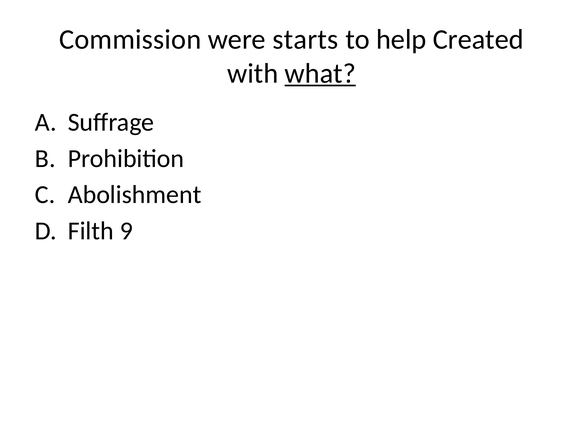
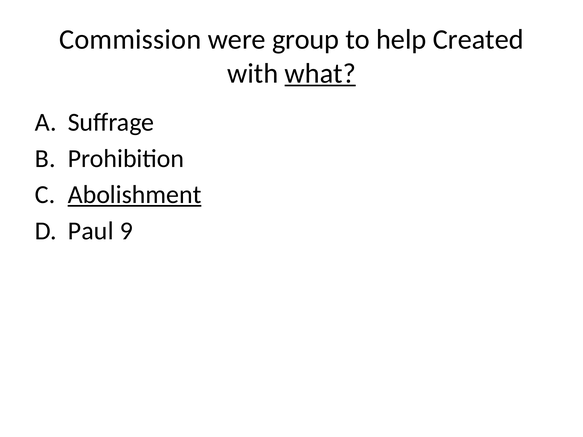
starts: starts -> group (306, 39)
Abolishment underline: none -> present (135, 195)
Filth: Filth -> Paul (91, 231)
